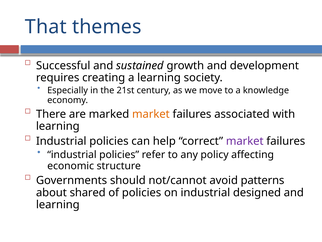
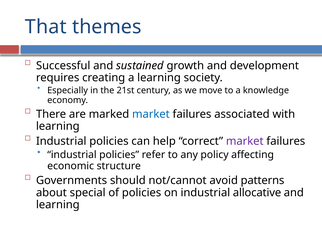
market colour: orange -> blue (151, 114)
shared: shared -> special (88, 192)
designed: designed -> allocative (257, 192)
